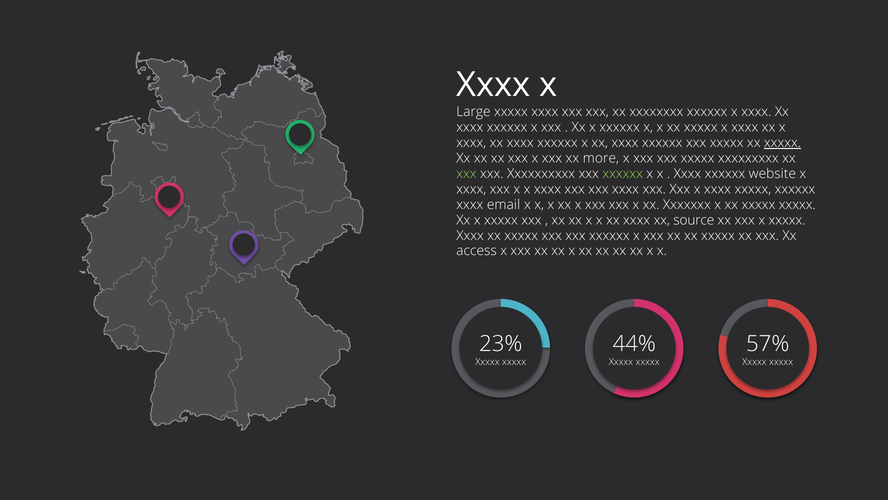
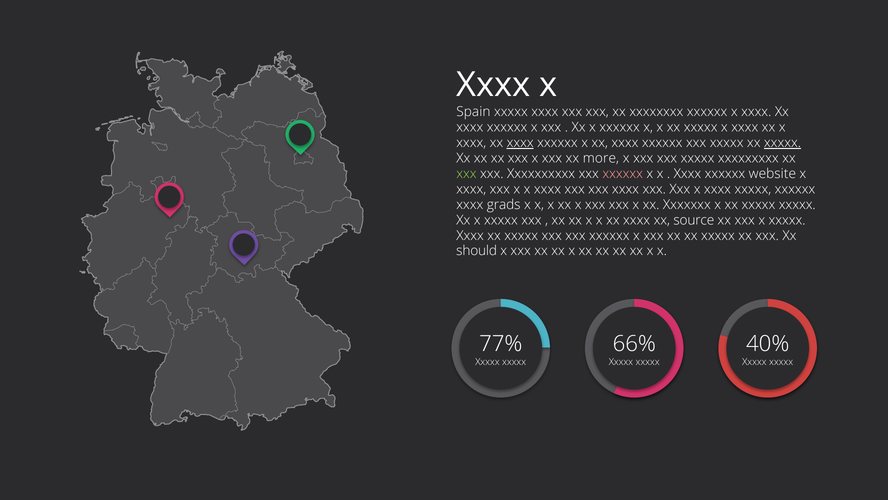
Large: Large -> Spain (473, 112)
xxxx underline: none -> present (520, 143)
xxxxxx colour: light green -> pink (623, 173)
email: email -> grads (504, 204)
access: access -> should (477, 251)
23%: 23% -> 77% (501, 344)
44%: 44% -> 66% (634, 344)
57%: 57% -> 40% (768, 344)
